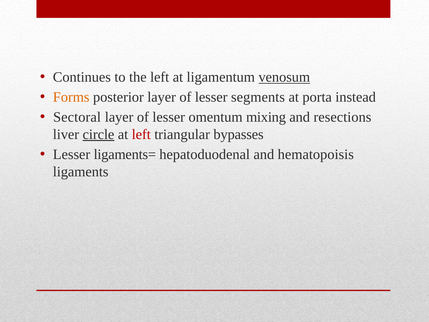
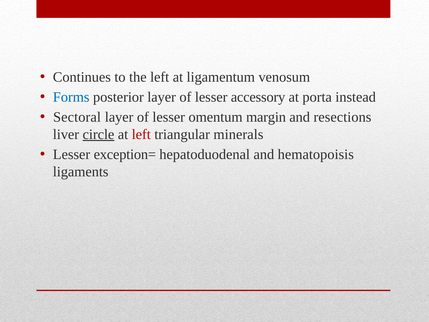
venosum underline: present -> none (284, 77)
Forms colour: orange -> blue (71, 97)
segments: segments -> accessory (258, 97)
mixing: mixing -> margin (266, 117)
bypasses: bypasses -> minerals (238, 134)
ligaments=: ligaments= -> exception= (125, 154)
